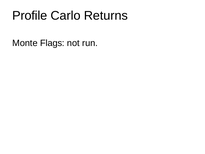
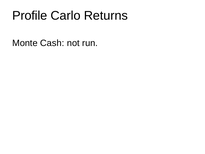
Flags: Flags -> Cash (52, 43)
